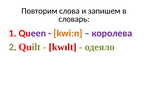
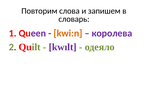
kwılt colour: red -> purple (63, 47)
